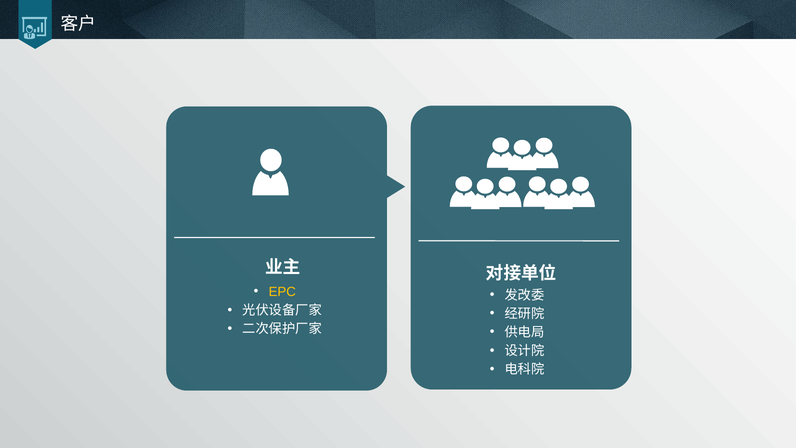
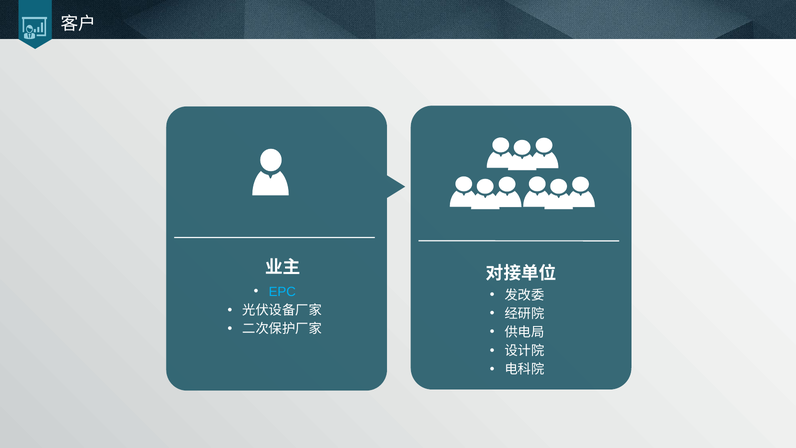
EPC colour: yellow -> light blue (282, 292)
